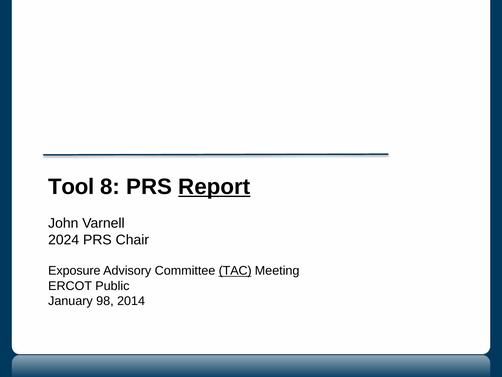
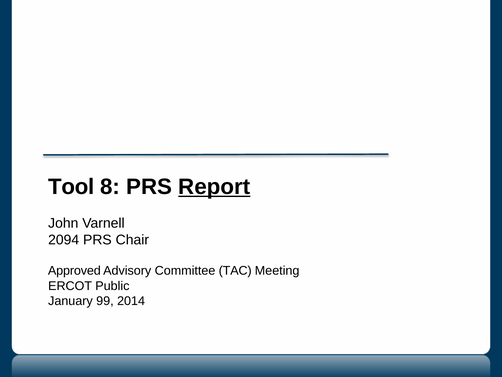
2024: 2024 -> 2094 (64, 240)
Exposure: Exposure -> Approved (74, 270)
TAC underline: present -> none (235, 270)
98: 98 -> 99 (105, 301)
